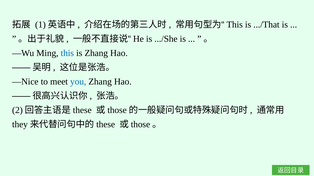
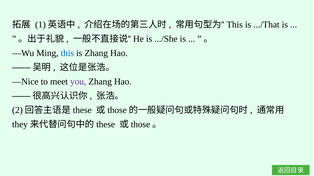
you colour: blue -> purple (78, 82)
